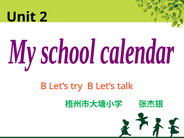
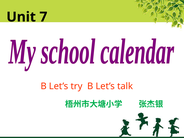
2: 2 -> 7 (43, 17)
